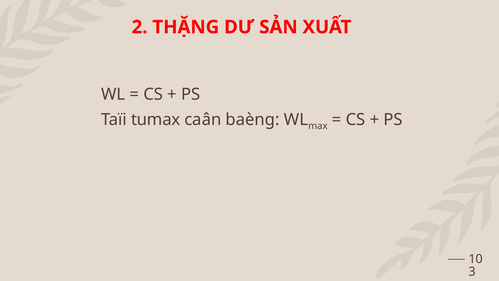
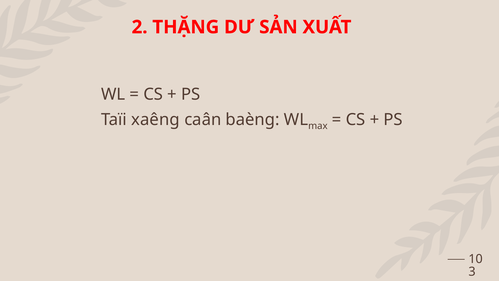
tumax: tumax -> xaêng (156, 119)
